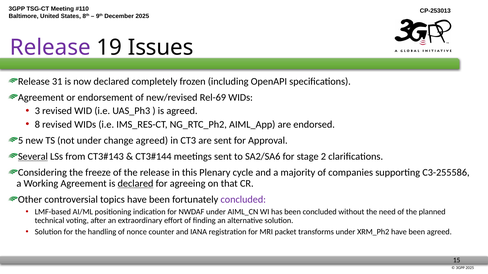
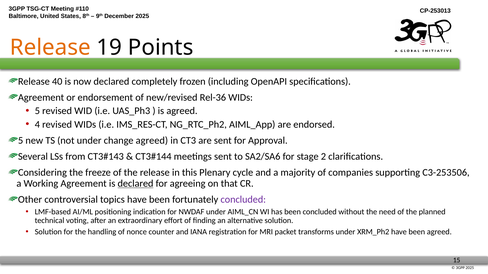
Release colour: purple -> orange (50, 48)
Issues: Issues -> Points (161, 48)
31: 31 -> 40 (57, 81)
Rel-69: Rel-69 -> Rel-36 (213, 98)
3: 3 -> 5 (37, 111)
8: 8 -> 4 (37, 125)
Several underline: present -> none (33, 157)
C3-255586: C3-255586 -> C3-253506 (446, 173)
